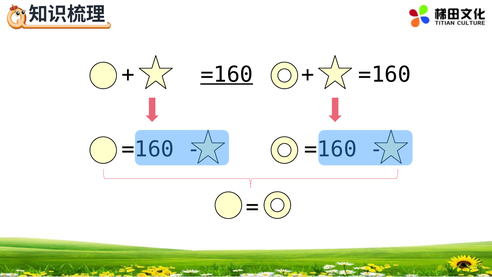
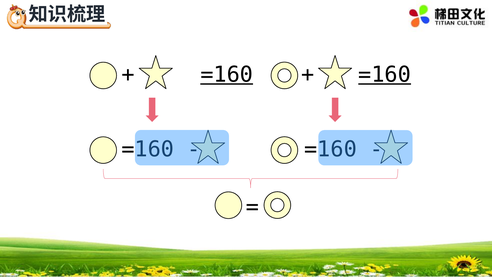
=160 underline: none -> present (385, 75)
